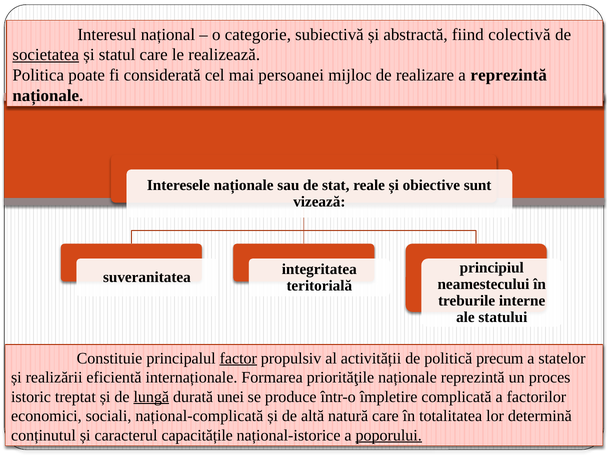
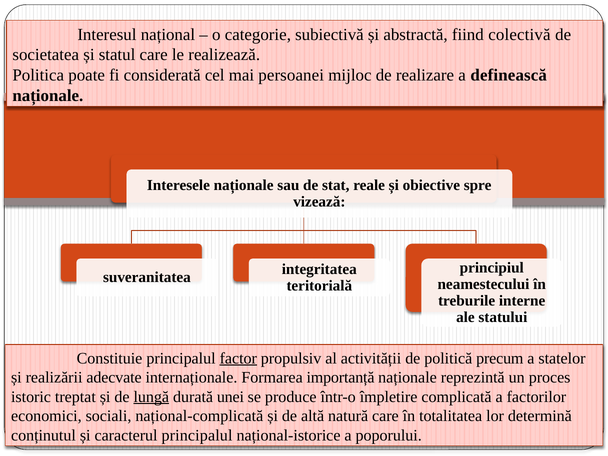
societatea underline: present -> none (46, 55)
a reprezintă: reprezintă -> definească (509, 75)
sunt: sunt -> spre (478, 185)
eficientă: eficientă -> adecvate (114, 378)
priorităţile: priorităţile -> importanță (341, 378)
caracterul capacitățile: capacitățile -> principalul (197, 435)
poporului underline: present -> none (389, 435)
